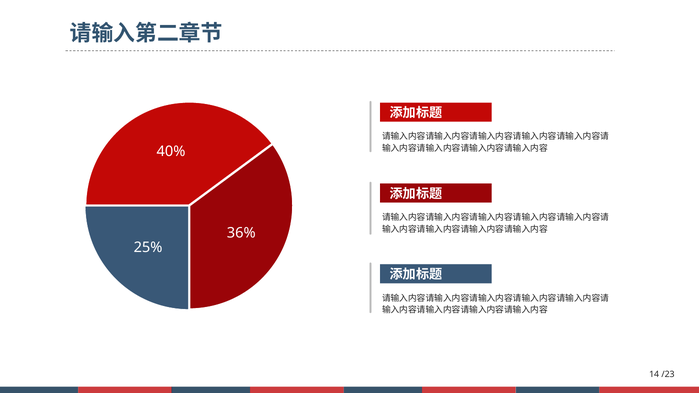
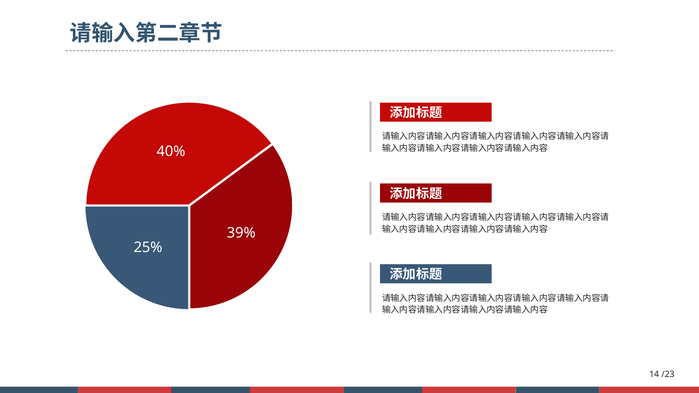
36%: 36% -> 39% (241, 233)
